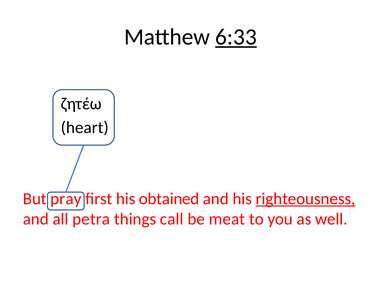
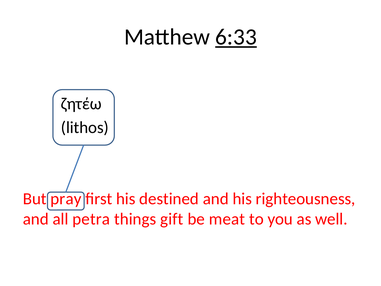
heart: heart -> lithos (85, 127)
obtained: obtained -> destined (169, 199)
righteousness underline: present -> none (306, 199)
call: call -> gift (172, 219)
